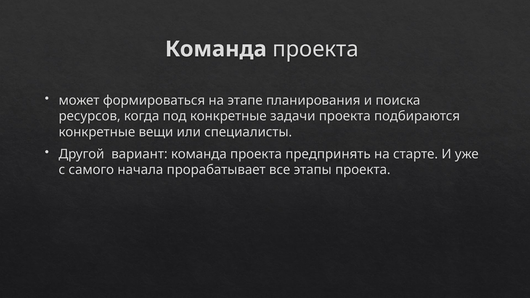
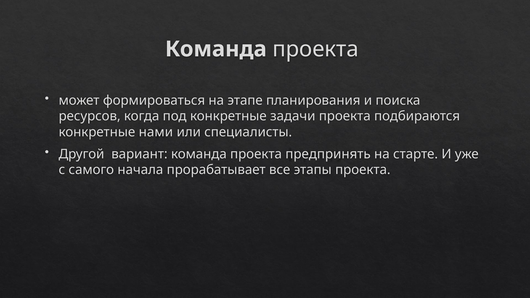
вещи: вещи -> нами (156, 132)
